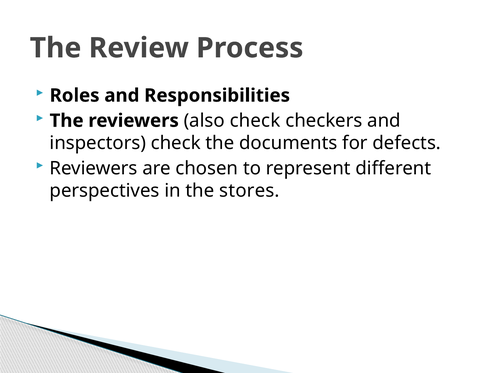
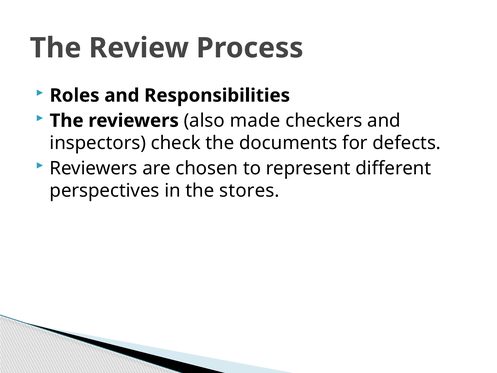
also check: check -> made (255, 121)
